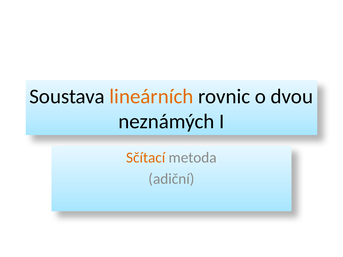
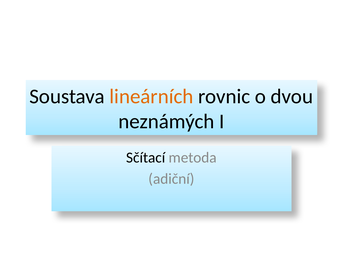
Sčítací colour: orange -> black (146, 158)
